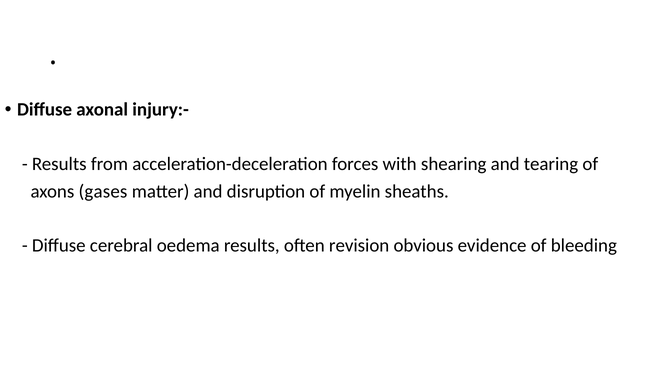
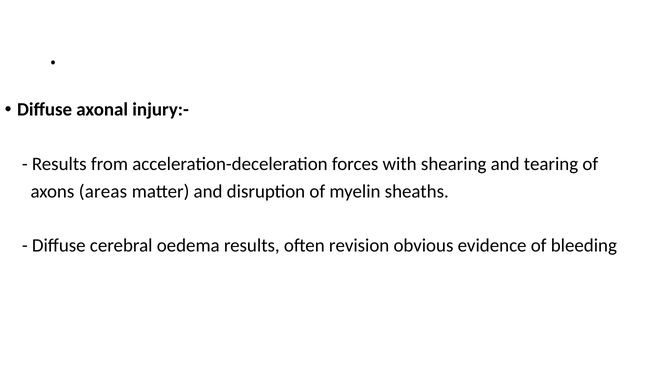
gases: gases -> areas (103, 191)
